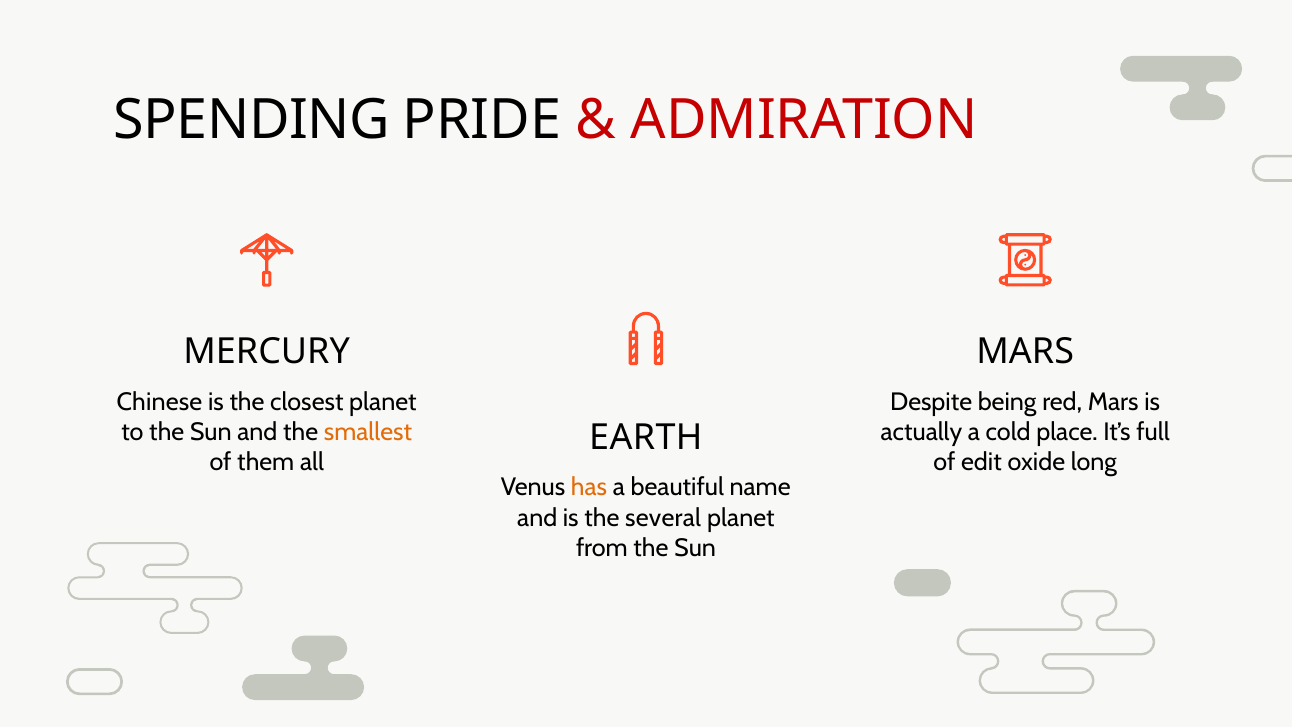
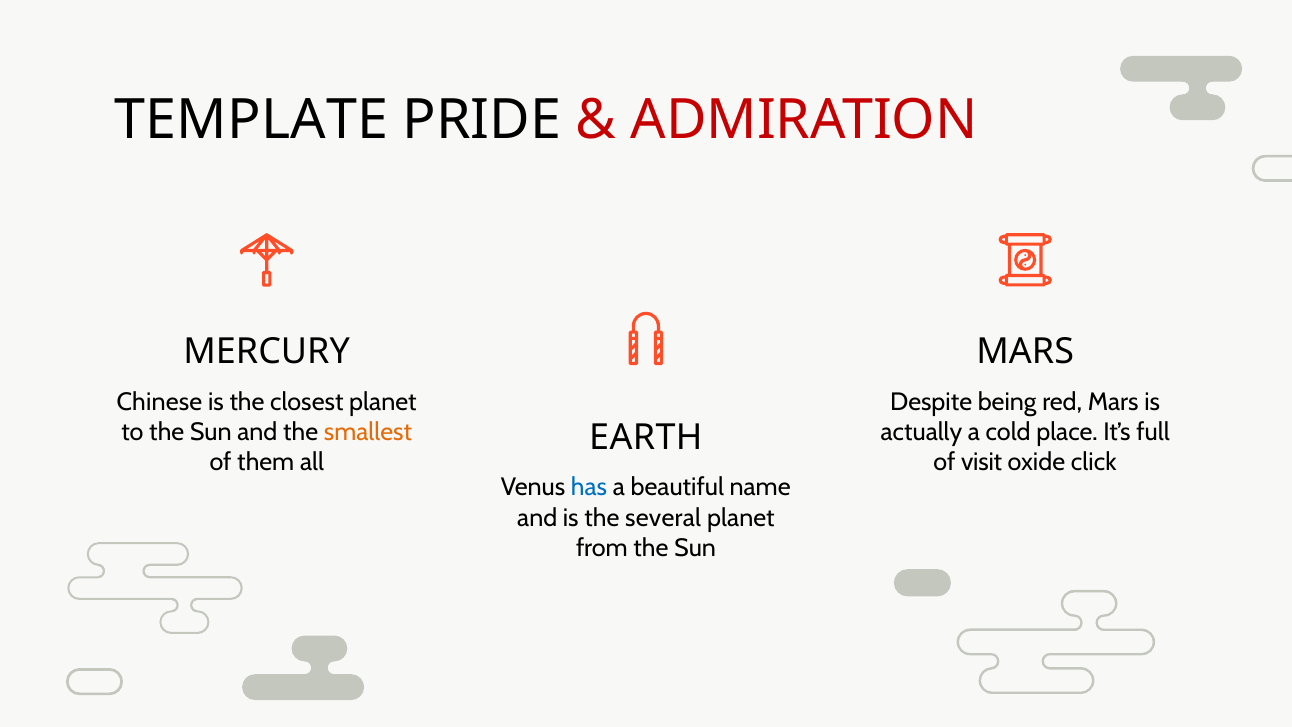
SPENDING: SPENDING -> TEMPLATE (251, 120)
edit: edit -> visit (982, 462)
long: long -> click (1094, 462)
has colour: orange -> blue (589, 488)
